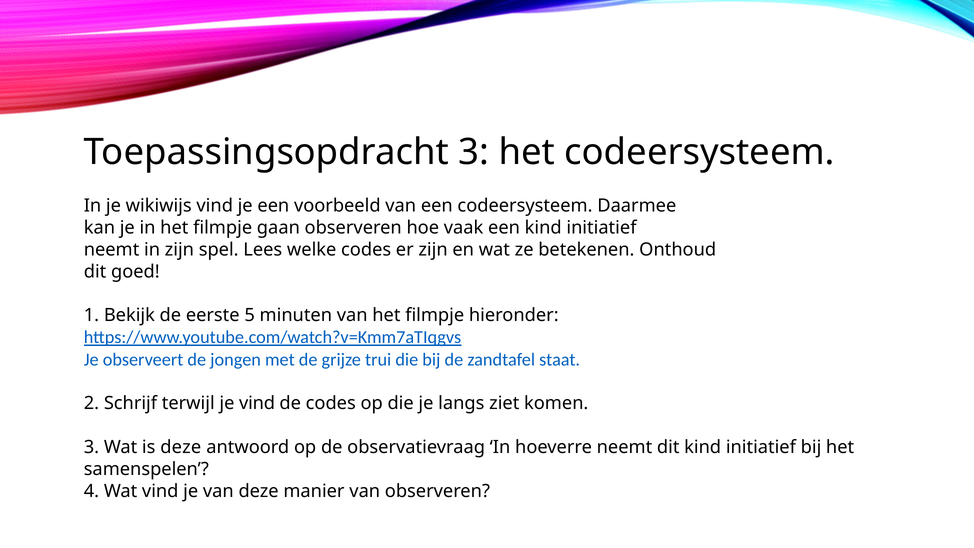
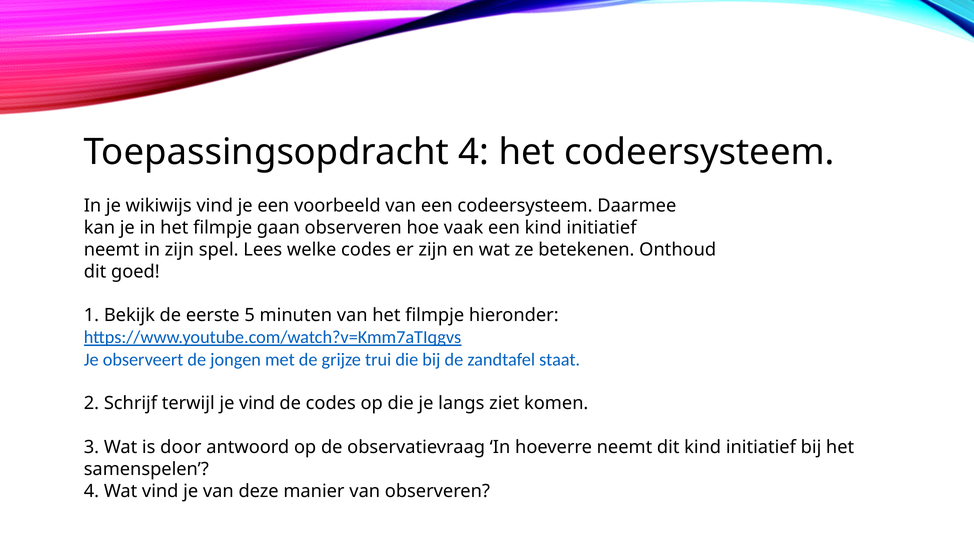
Toepassingsopdracht 3: 3 -> 4 (474, 152)
is deze: deze -> door (181, 447)
